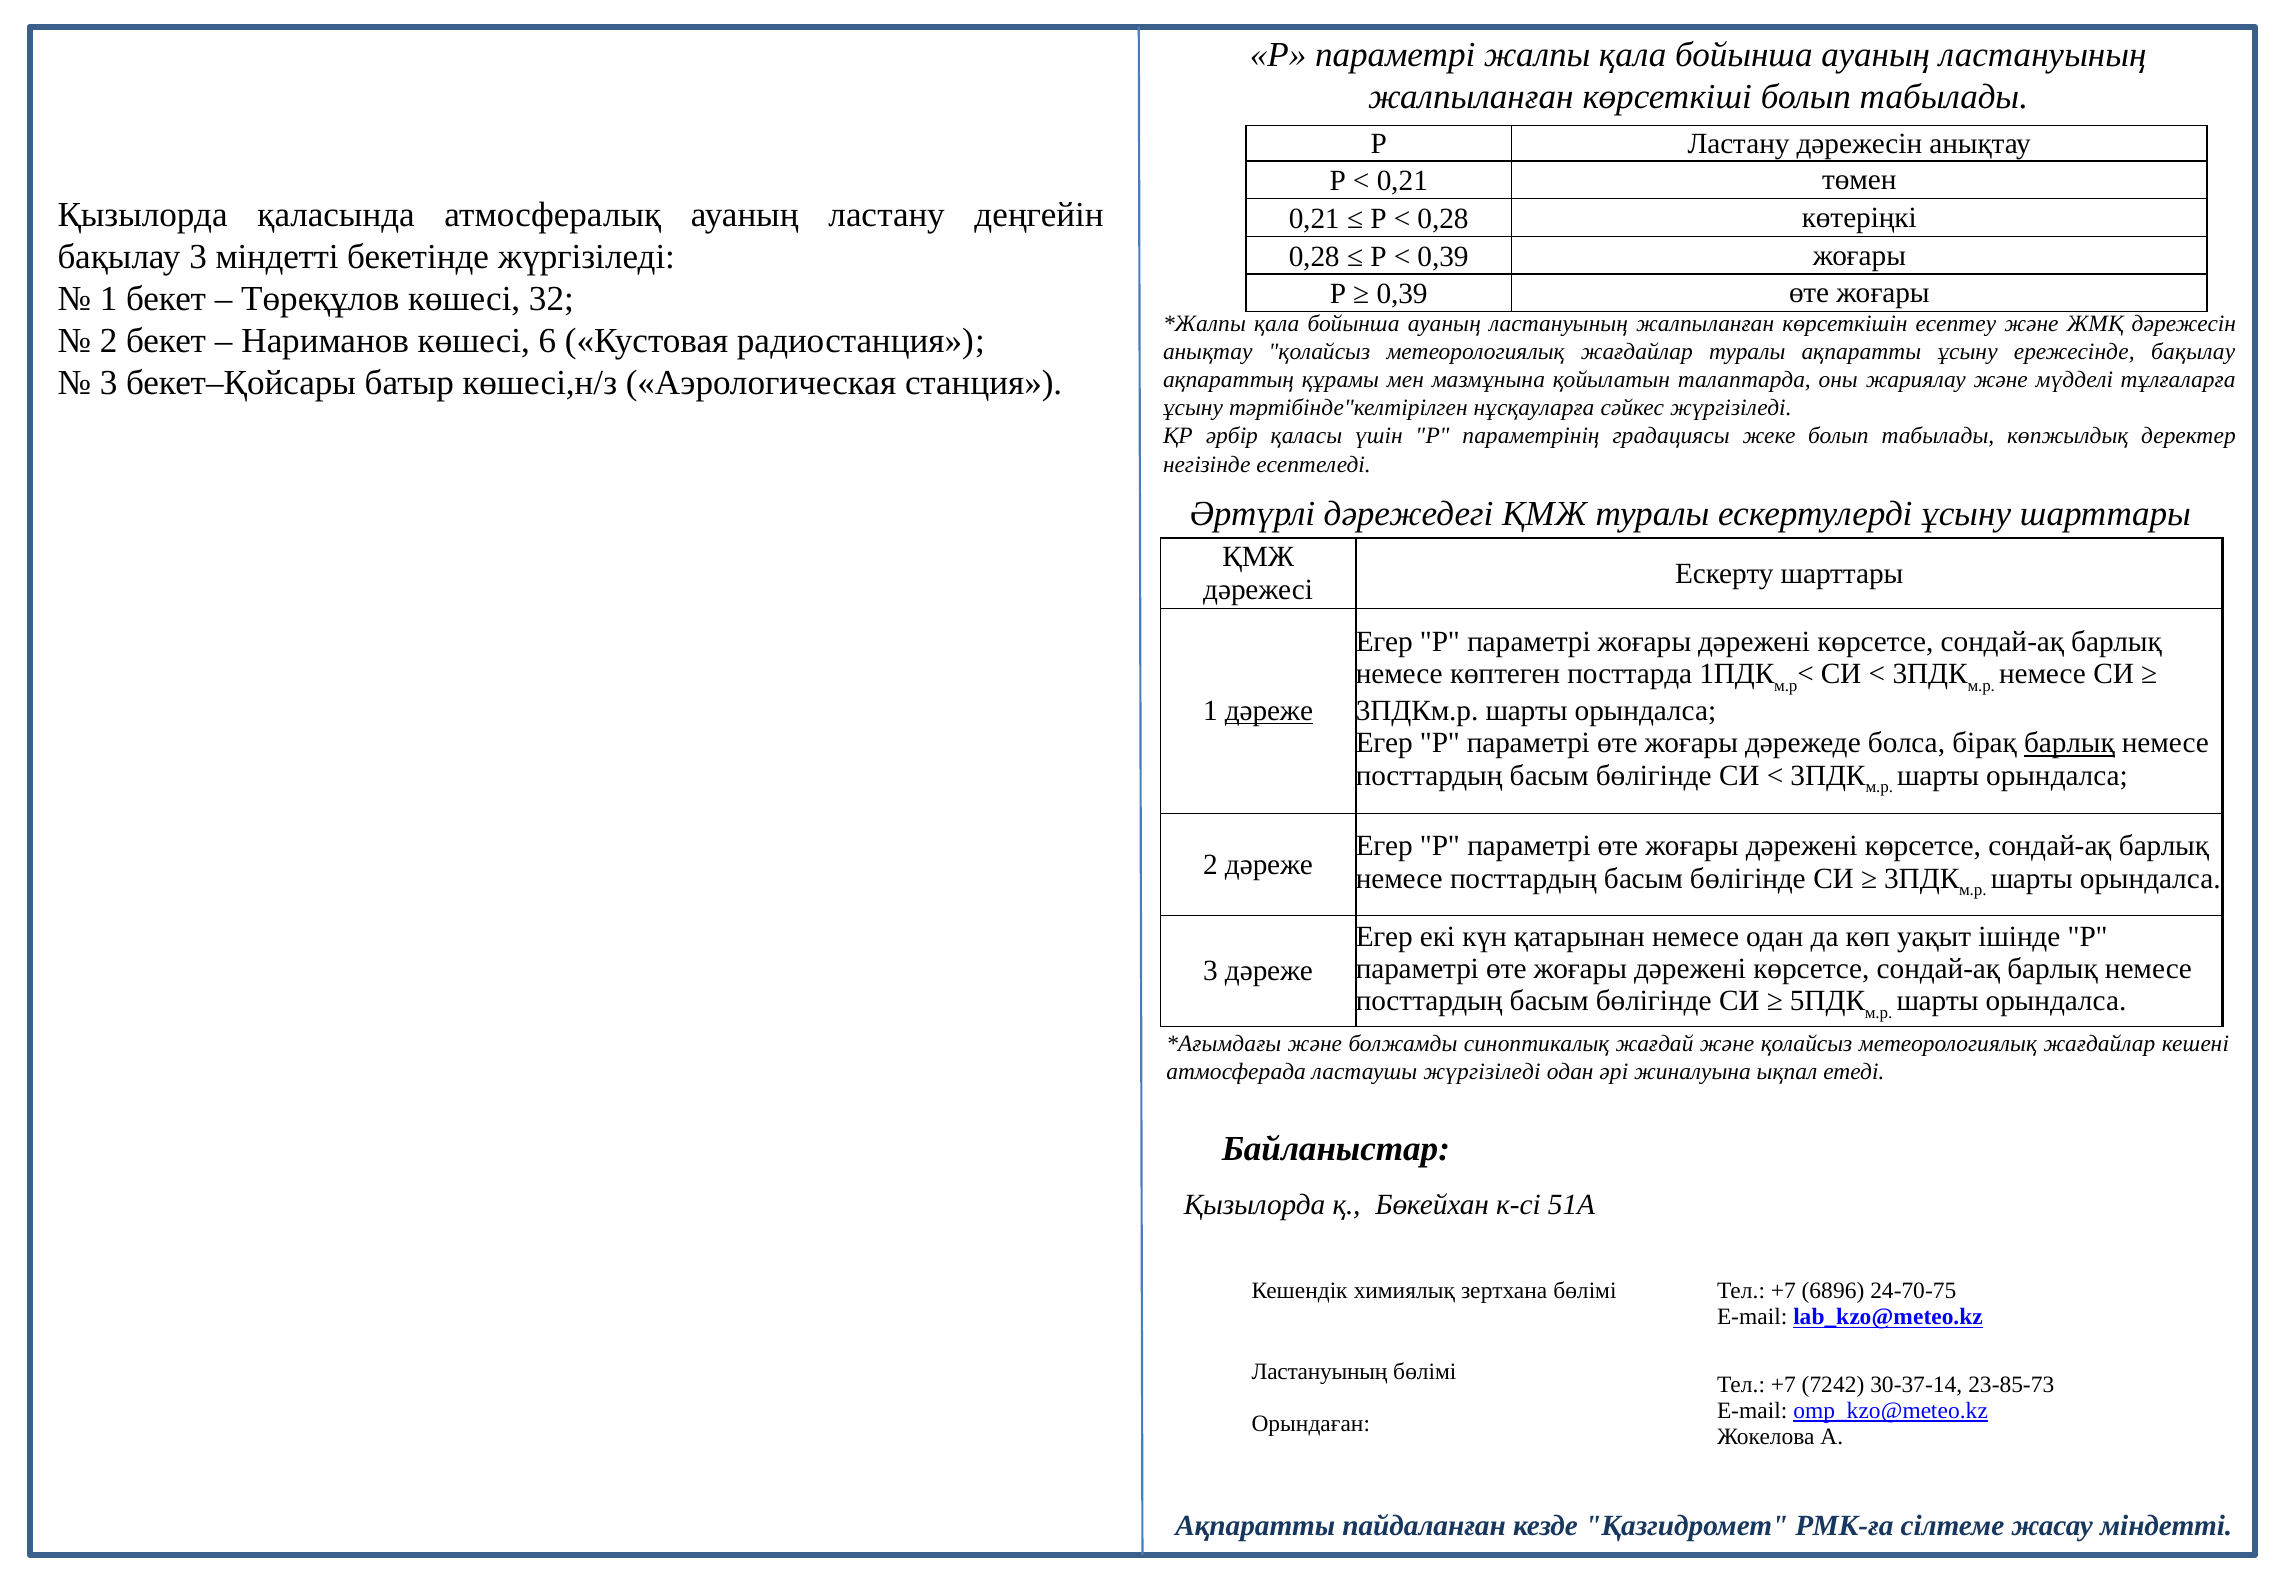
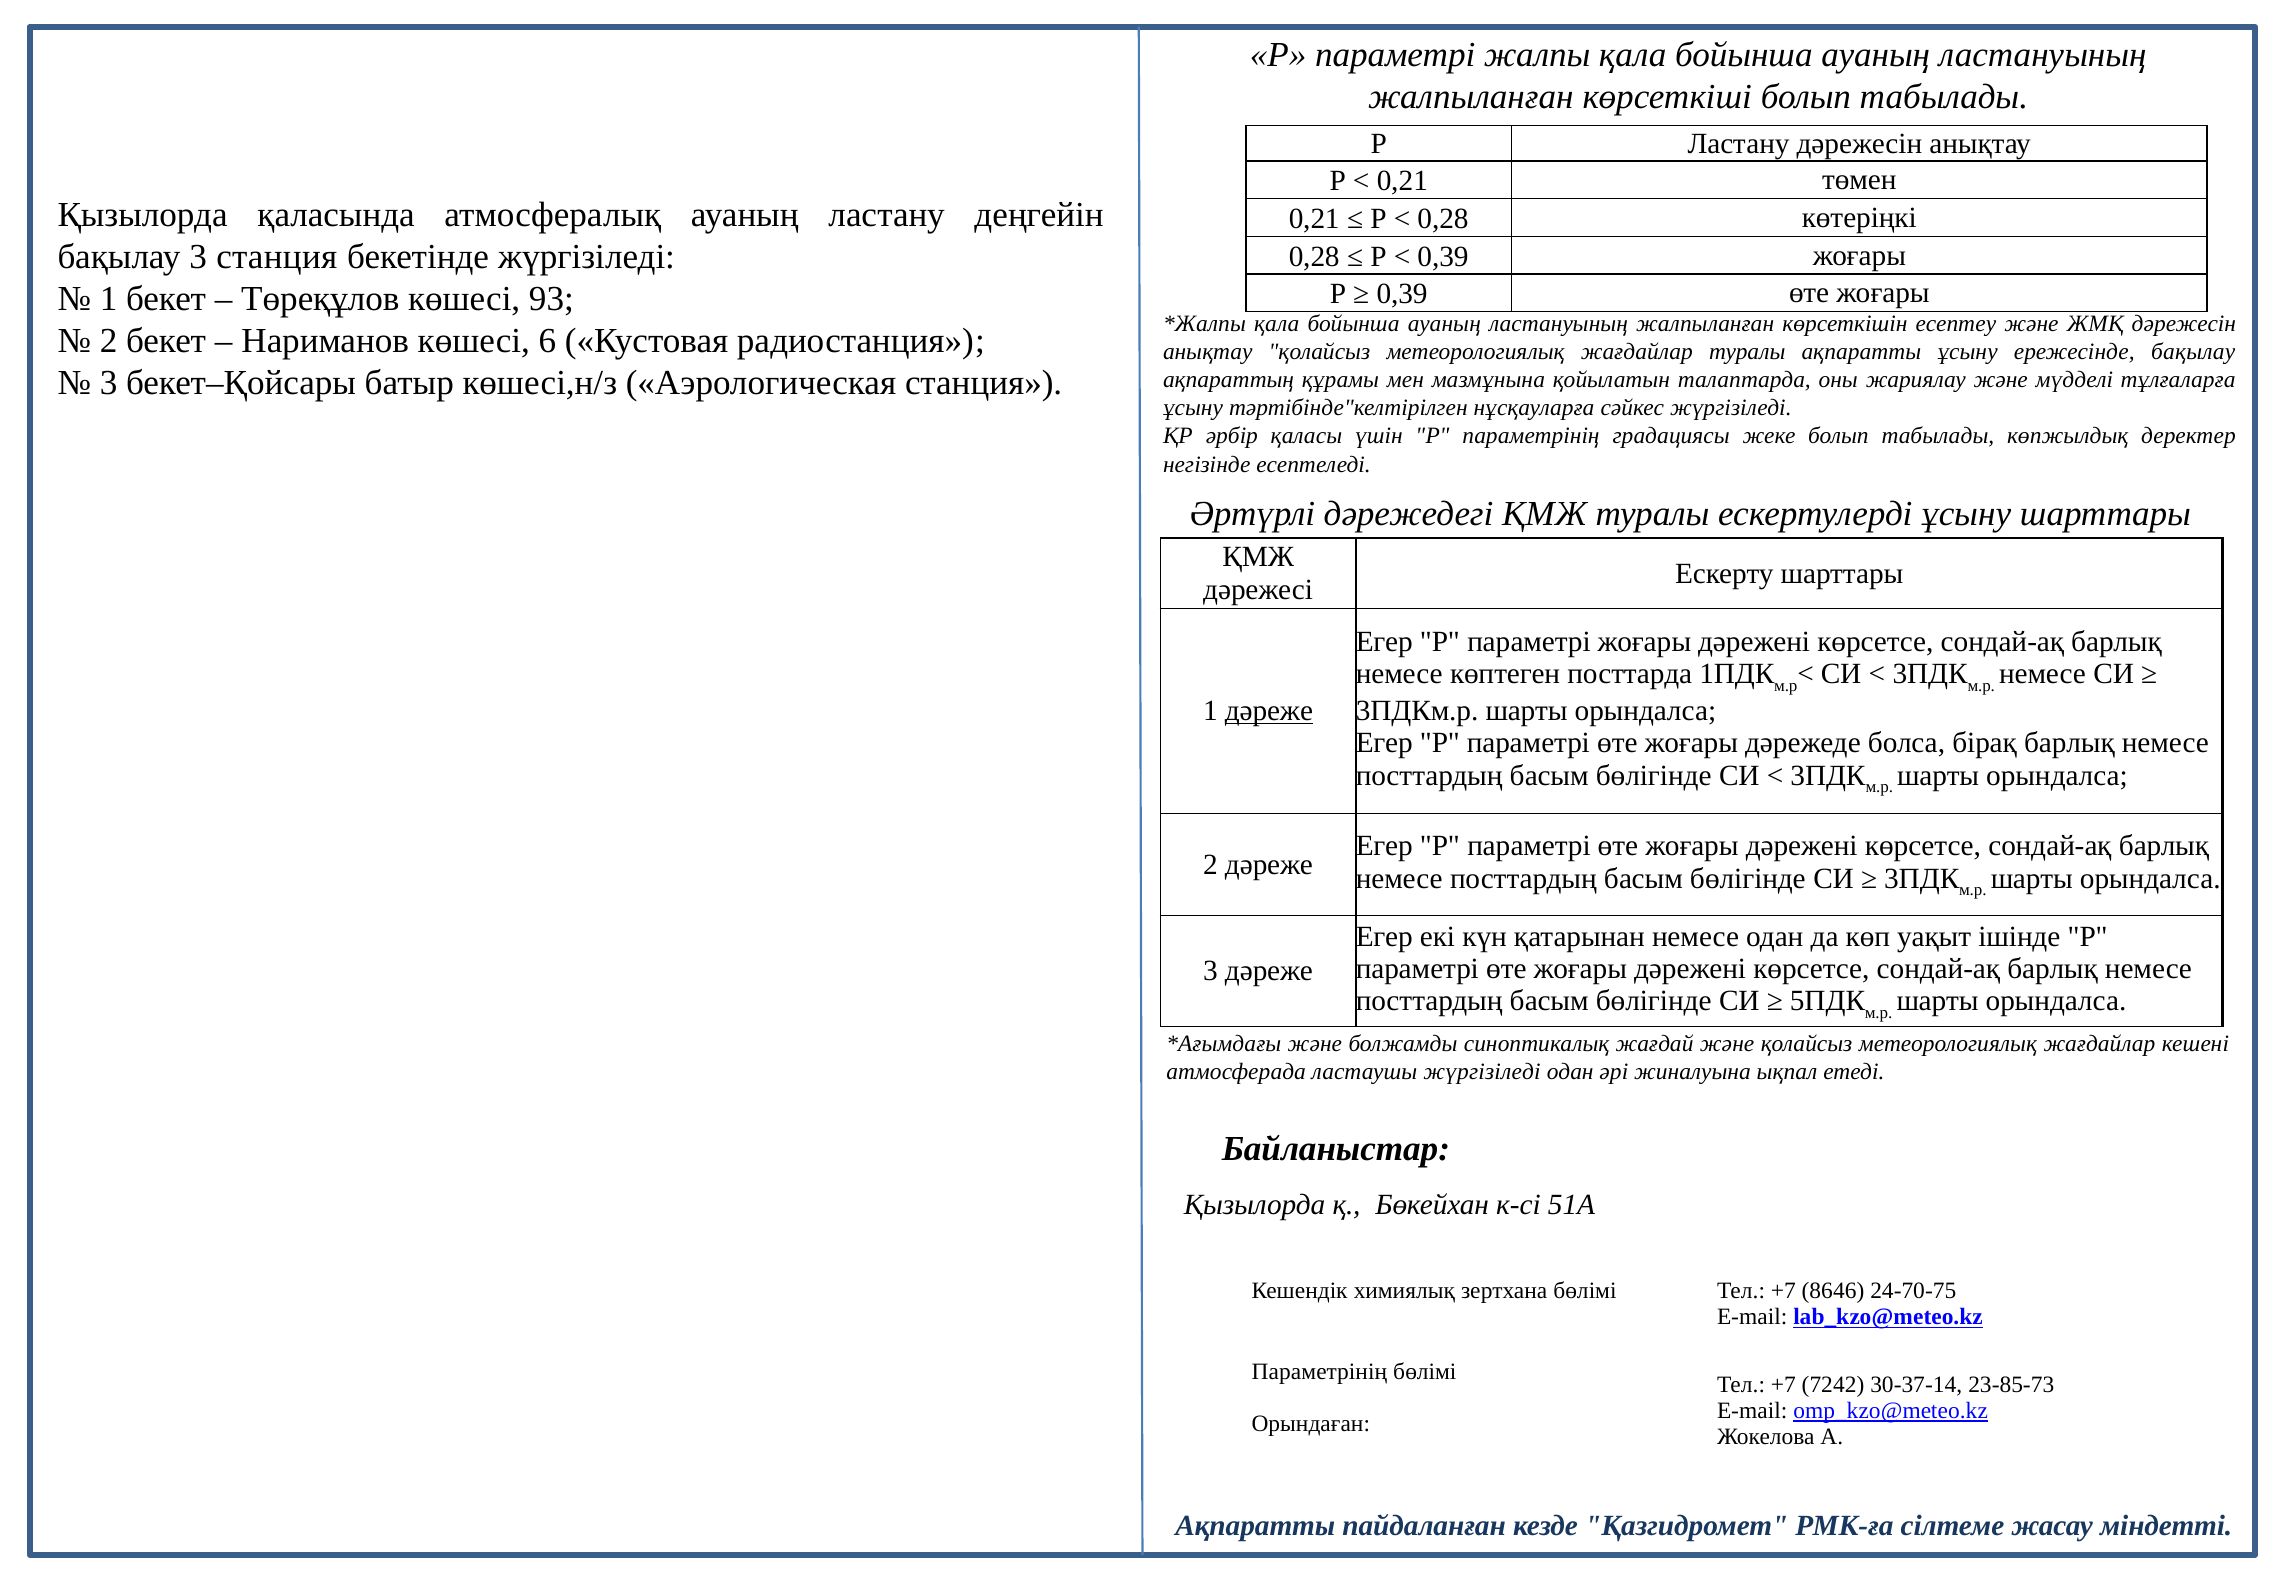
3 міндетті: міндетті -> станция (277, 257)
32: 32 -> 93 (551, 299)
барлық underline: present -> none (2069, 743)
6896: 6896 -> 8646 (1833, 1291)
Ластануының: Ластануының -> Параметрінің (1319, 1371)
